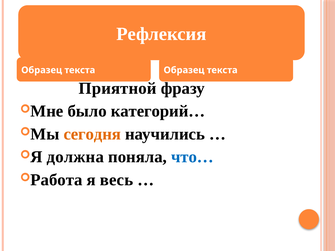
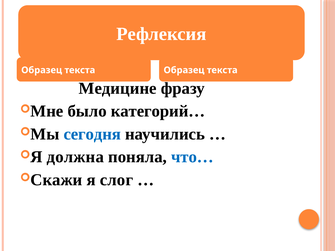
Приятной: Приятной -> Медицине (118, 88)
сегодня colour: orange -> blue (92, 134)
Работа: Работа -> Скажи (56, 180)
весь: весь -> слог (116, 180)
